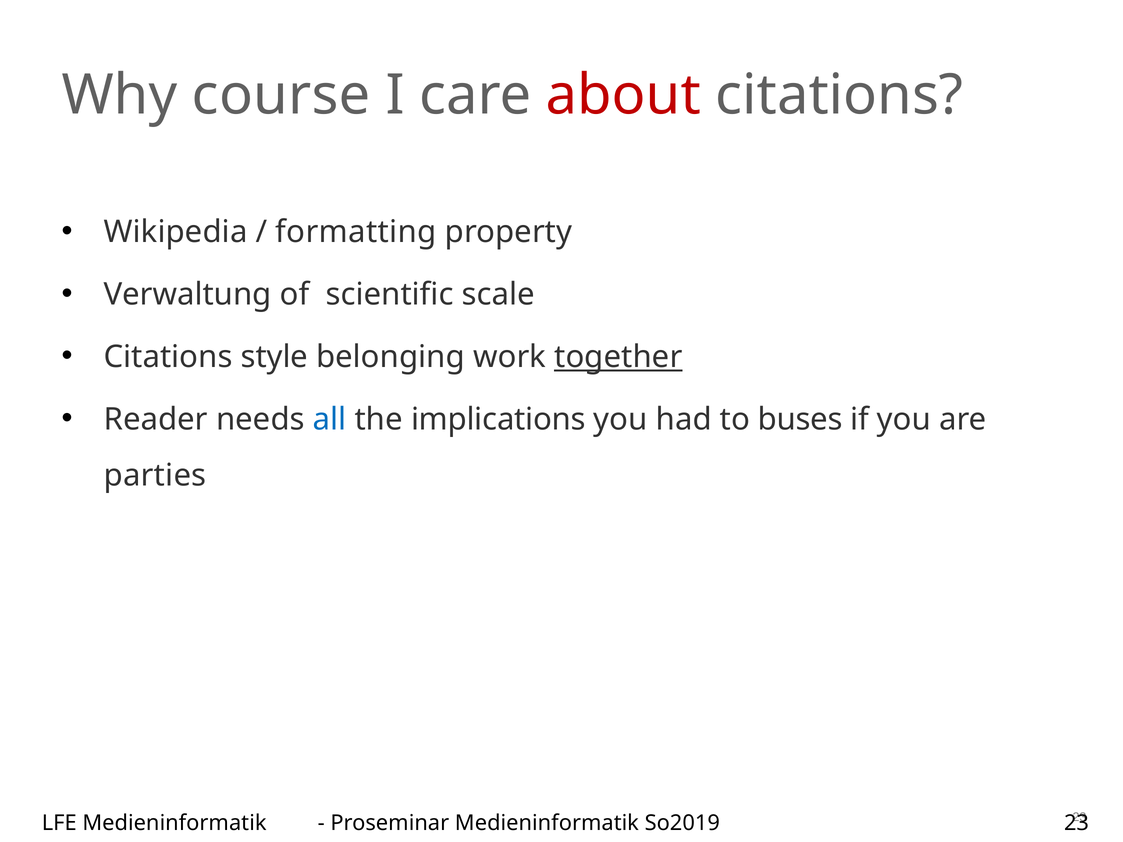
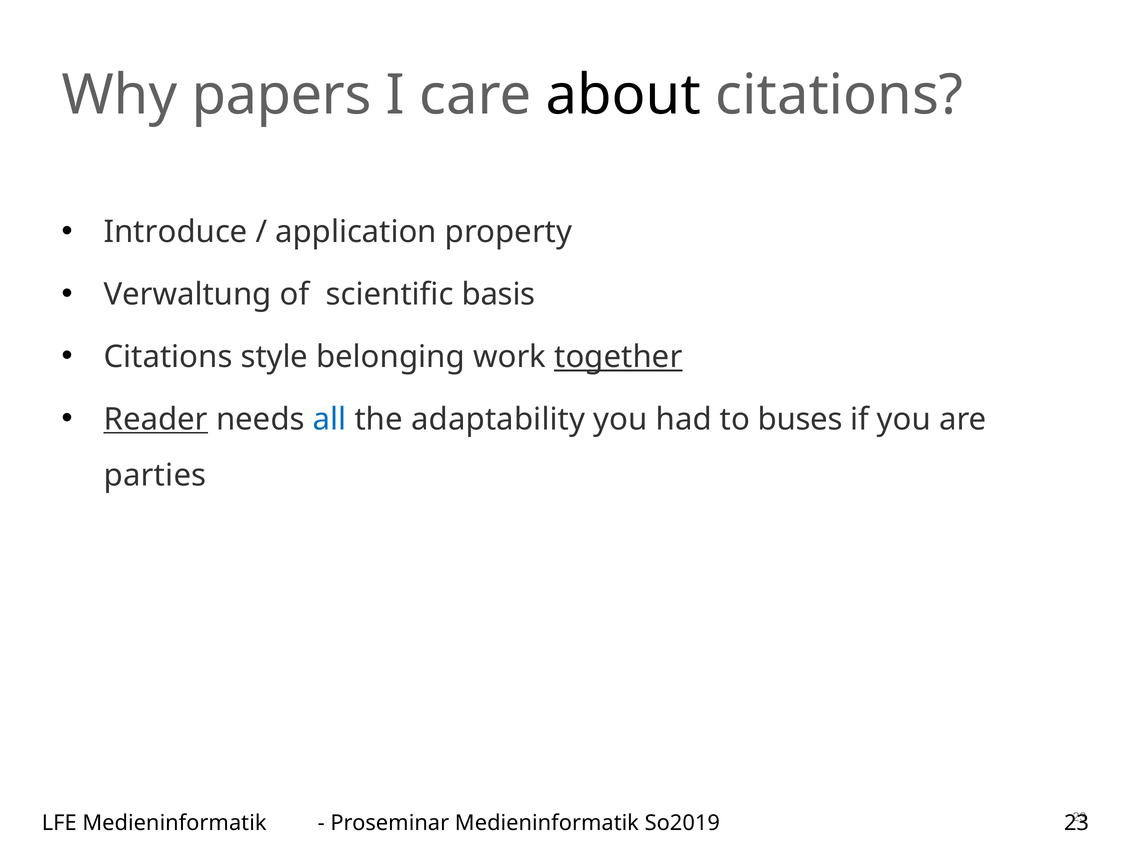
course: course -> papers (282, 95)
about colour: red -> black (623, 95)
Wikipedia: Wikipedia -> Introduce (176, 232)
formatting: formatting -> application (356, 232)
scale: scale -> basis (499, 295)
Reader underline: none -> present (156, 419)
implications: implications -> adaptability (498, 419)
